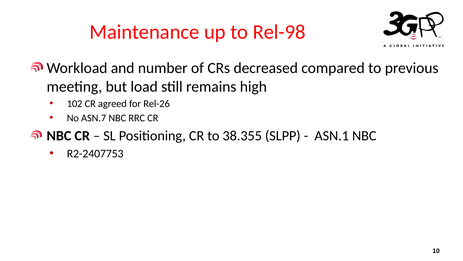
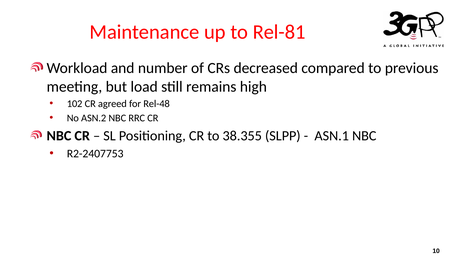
Rel-98: Rel-98 -> Rel-81 (279, 32)
Rel-26: Rel-26 -> Rel-48 (157, 104)
ASN.7: ASN.7 -> ASN.2 (94, 118)
